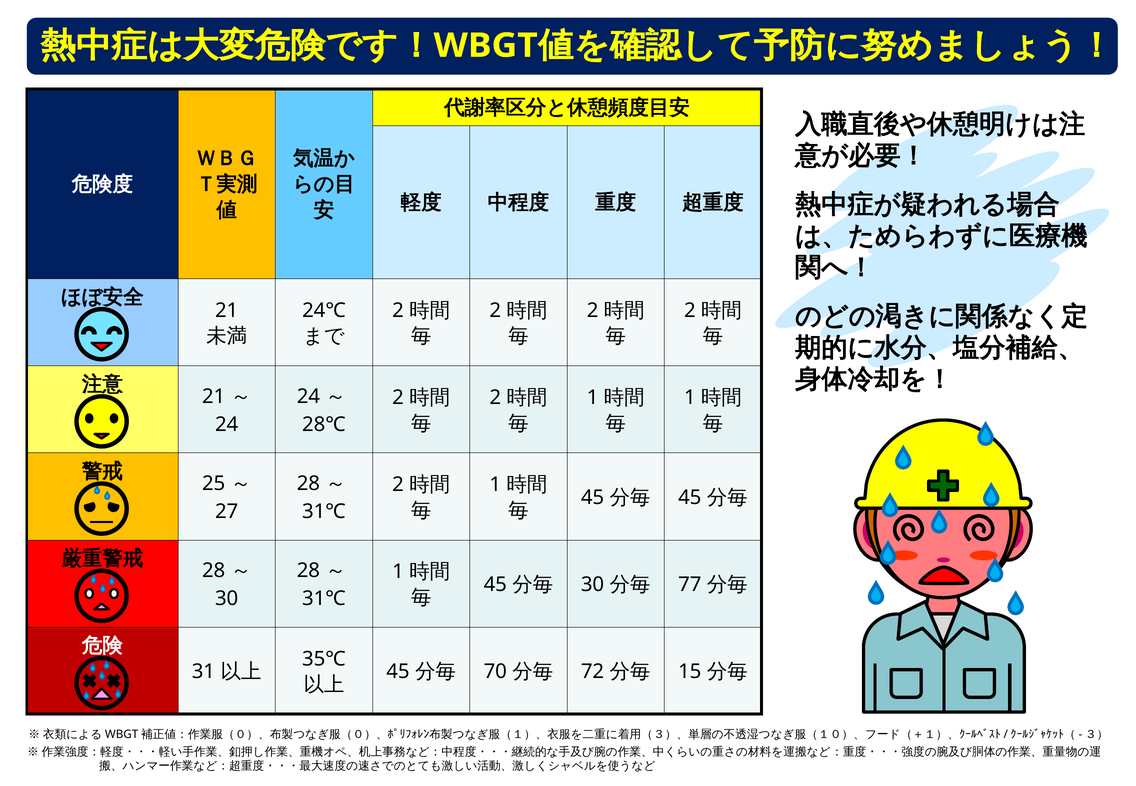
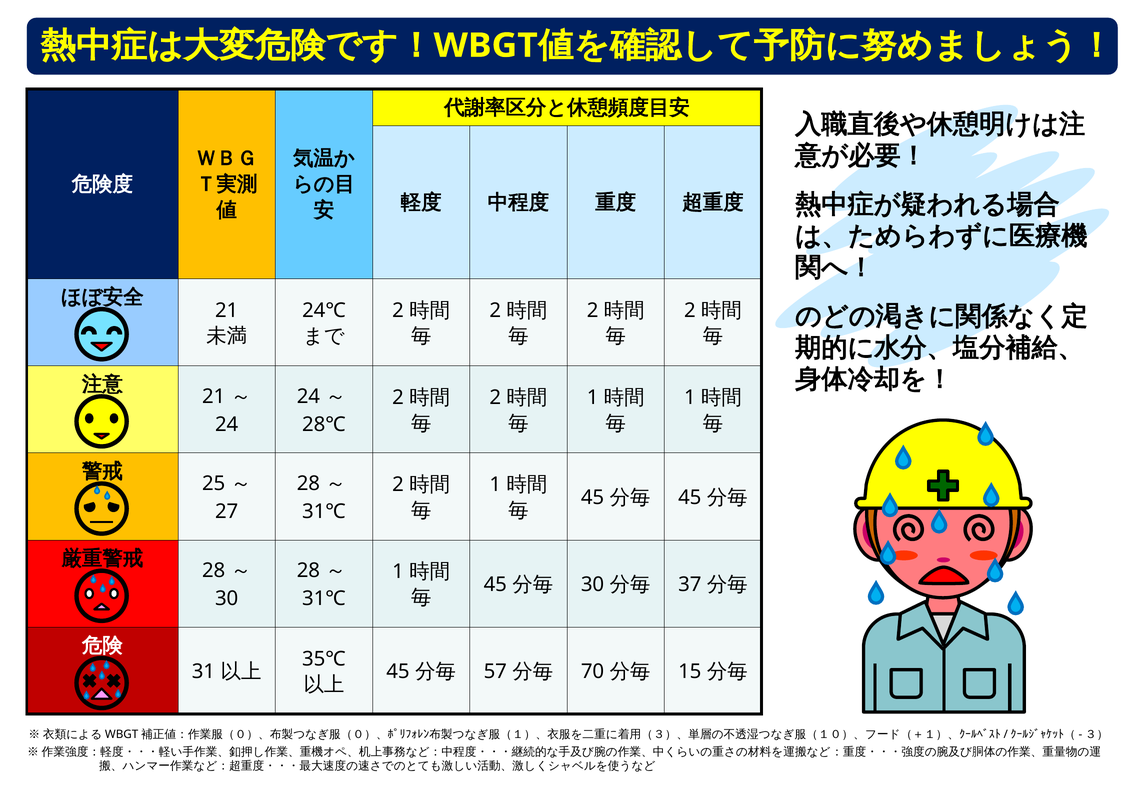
77: 77 -> 37 (690, 585)
70: 70 -> 57 (495, 672)
72: 72 -> 70 (593, 672)
